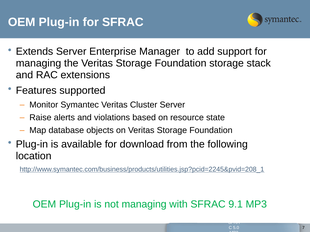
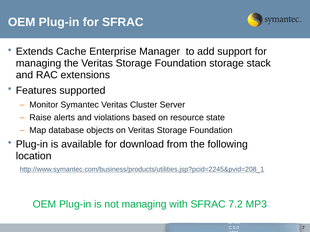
Extends Server: Server -> Cache (71, 52)
9.1: 9.1 -> 7.2 (236, 205)
